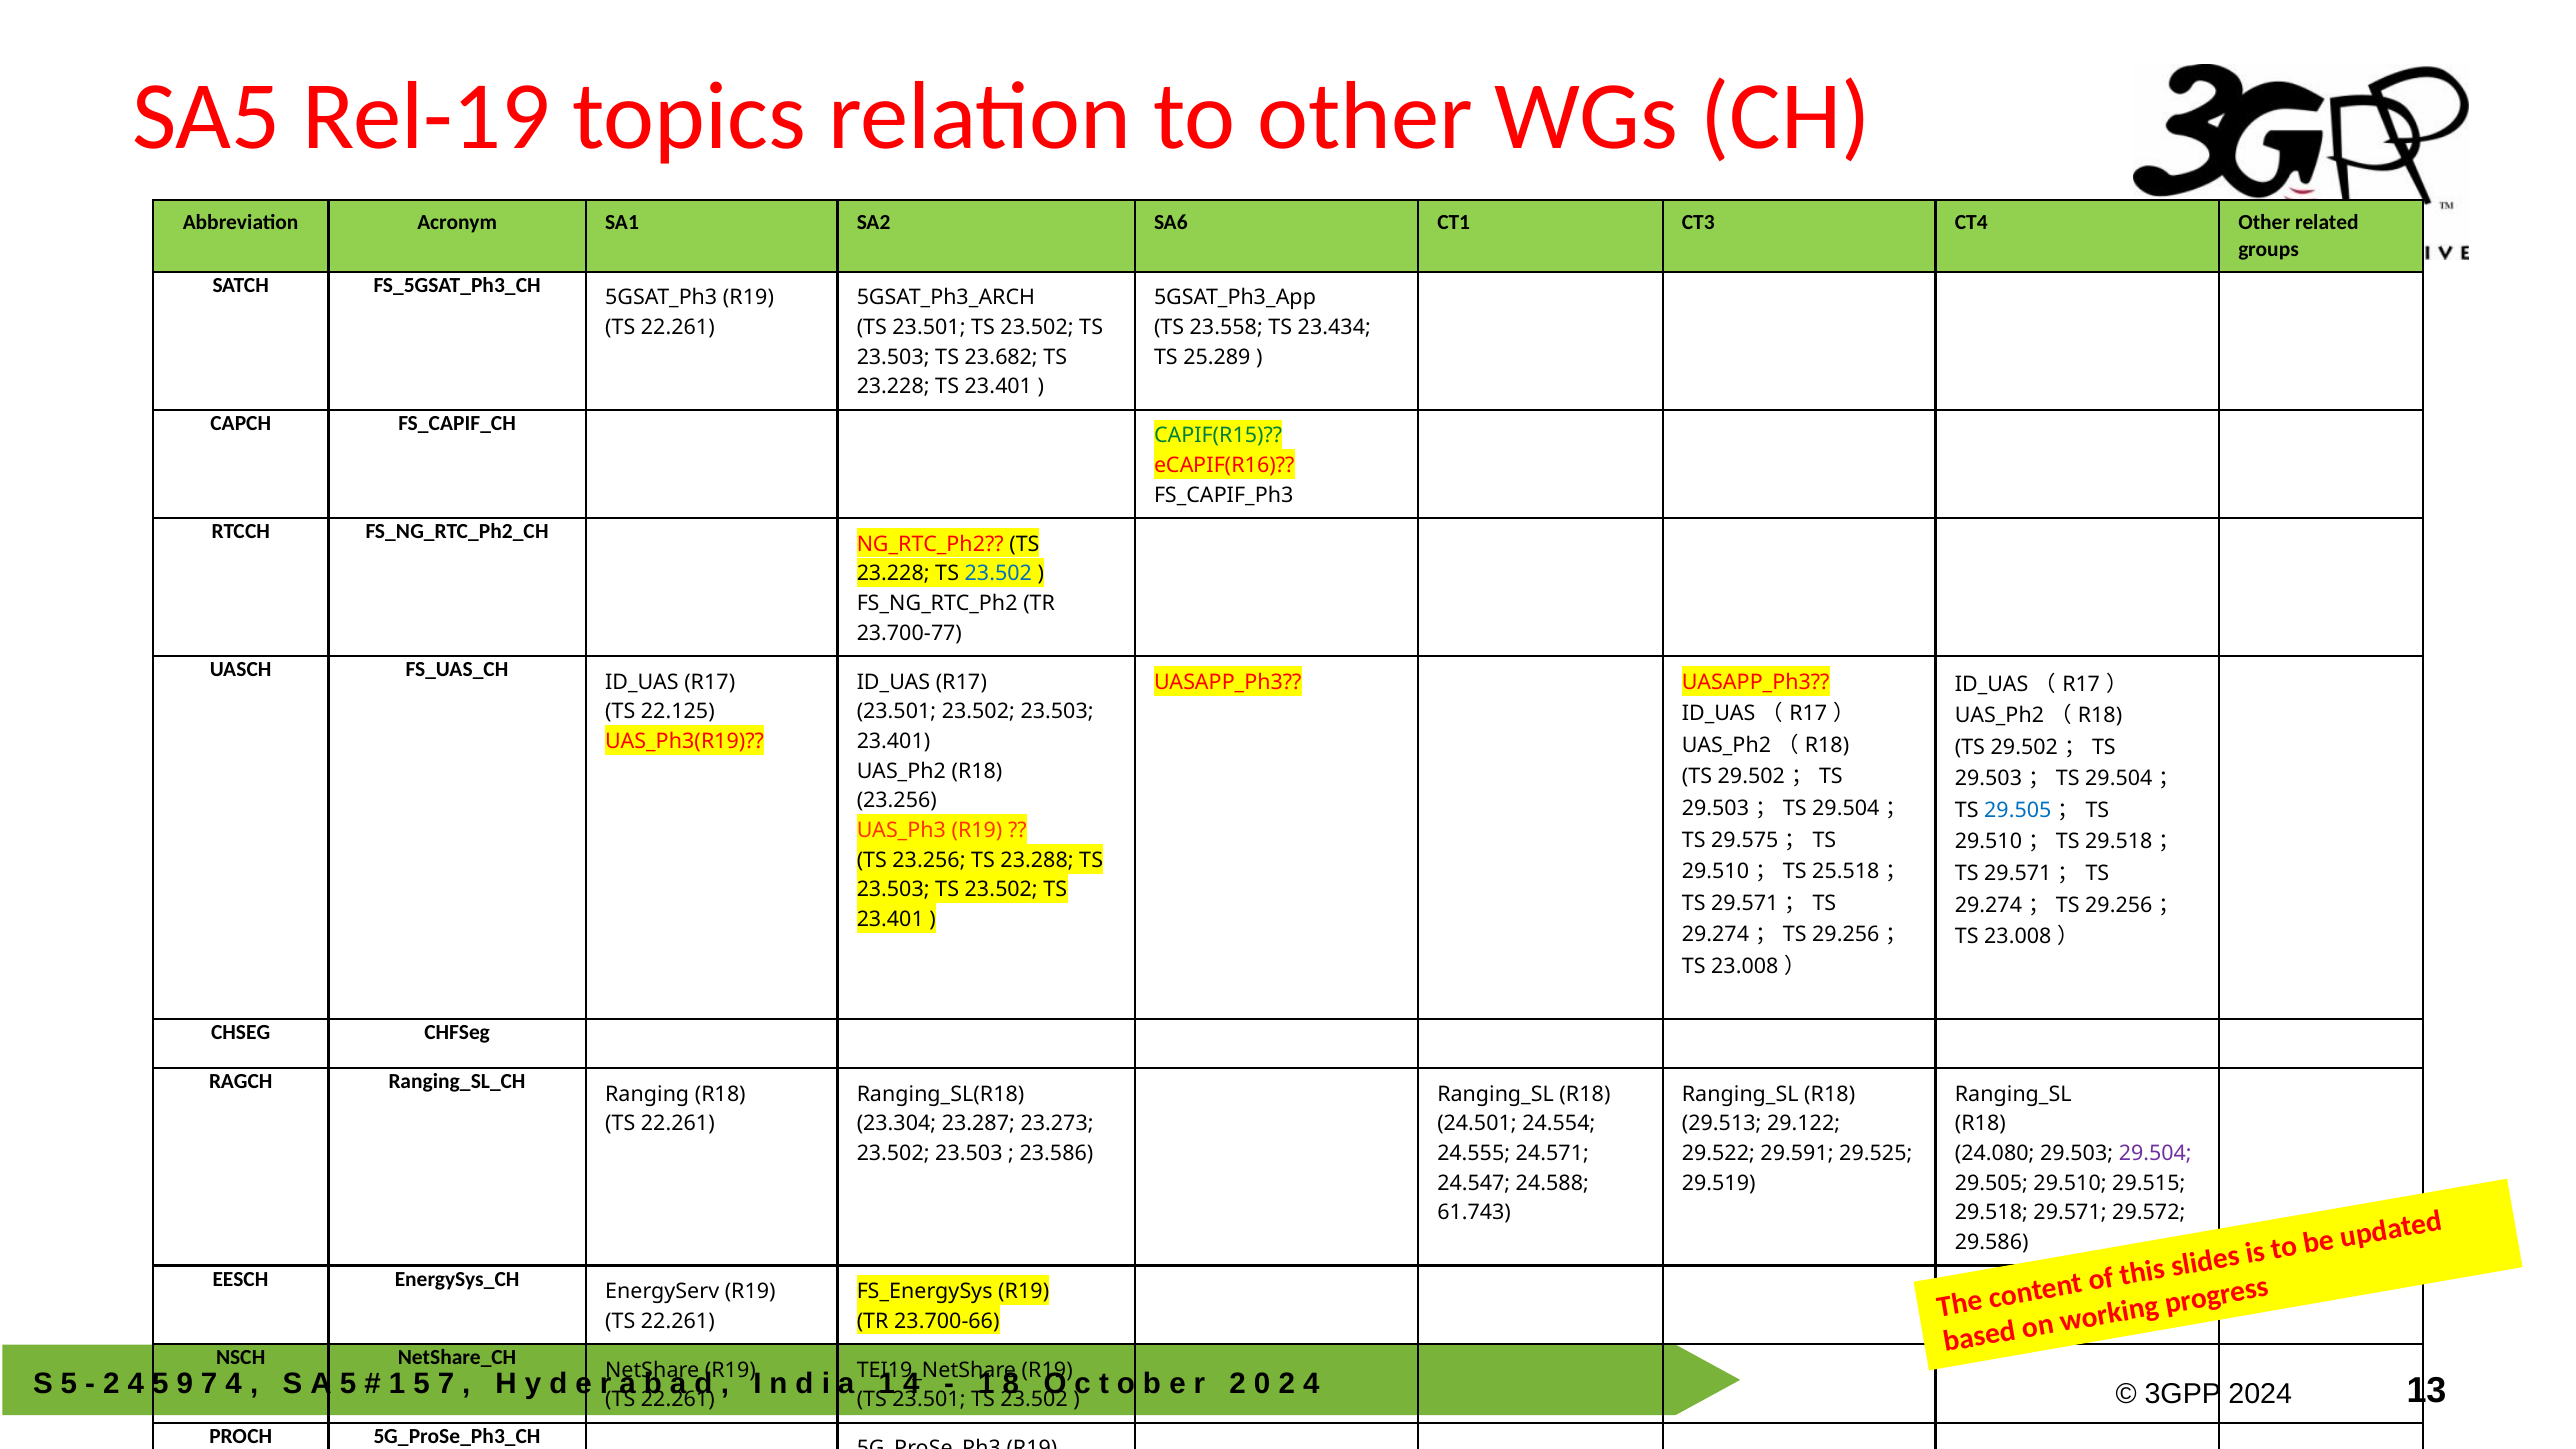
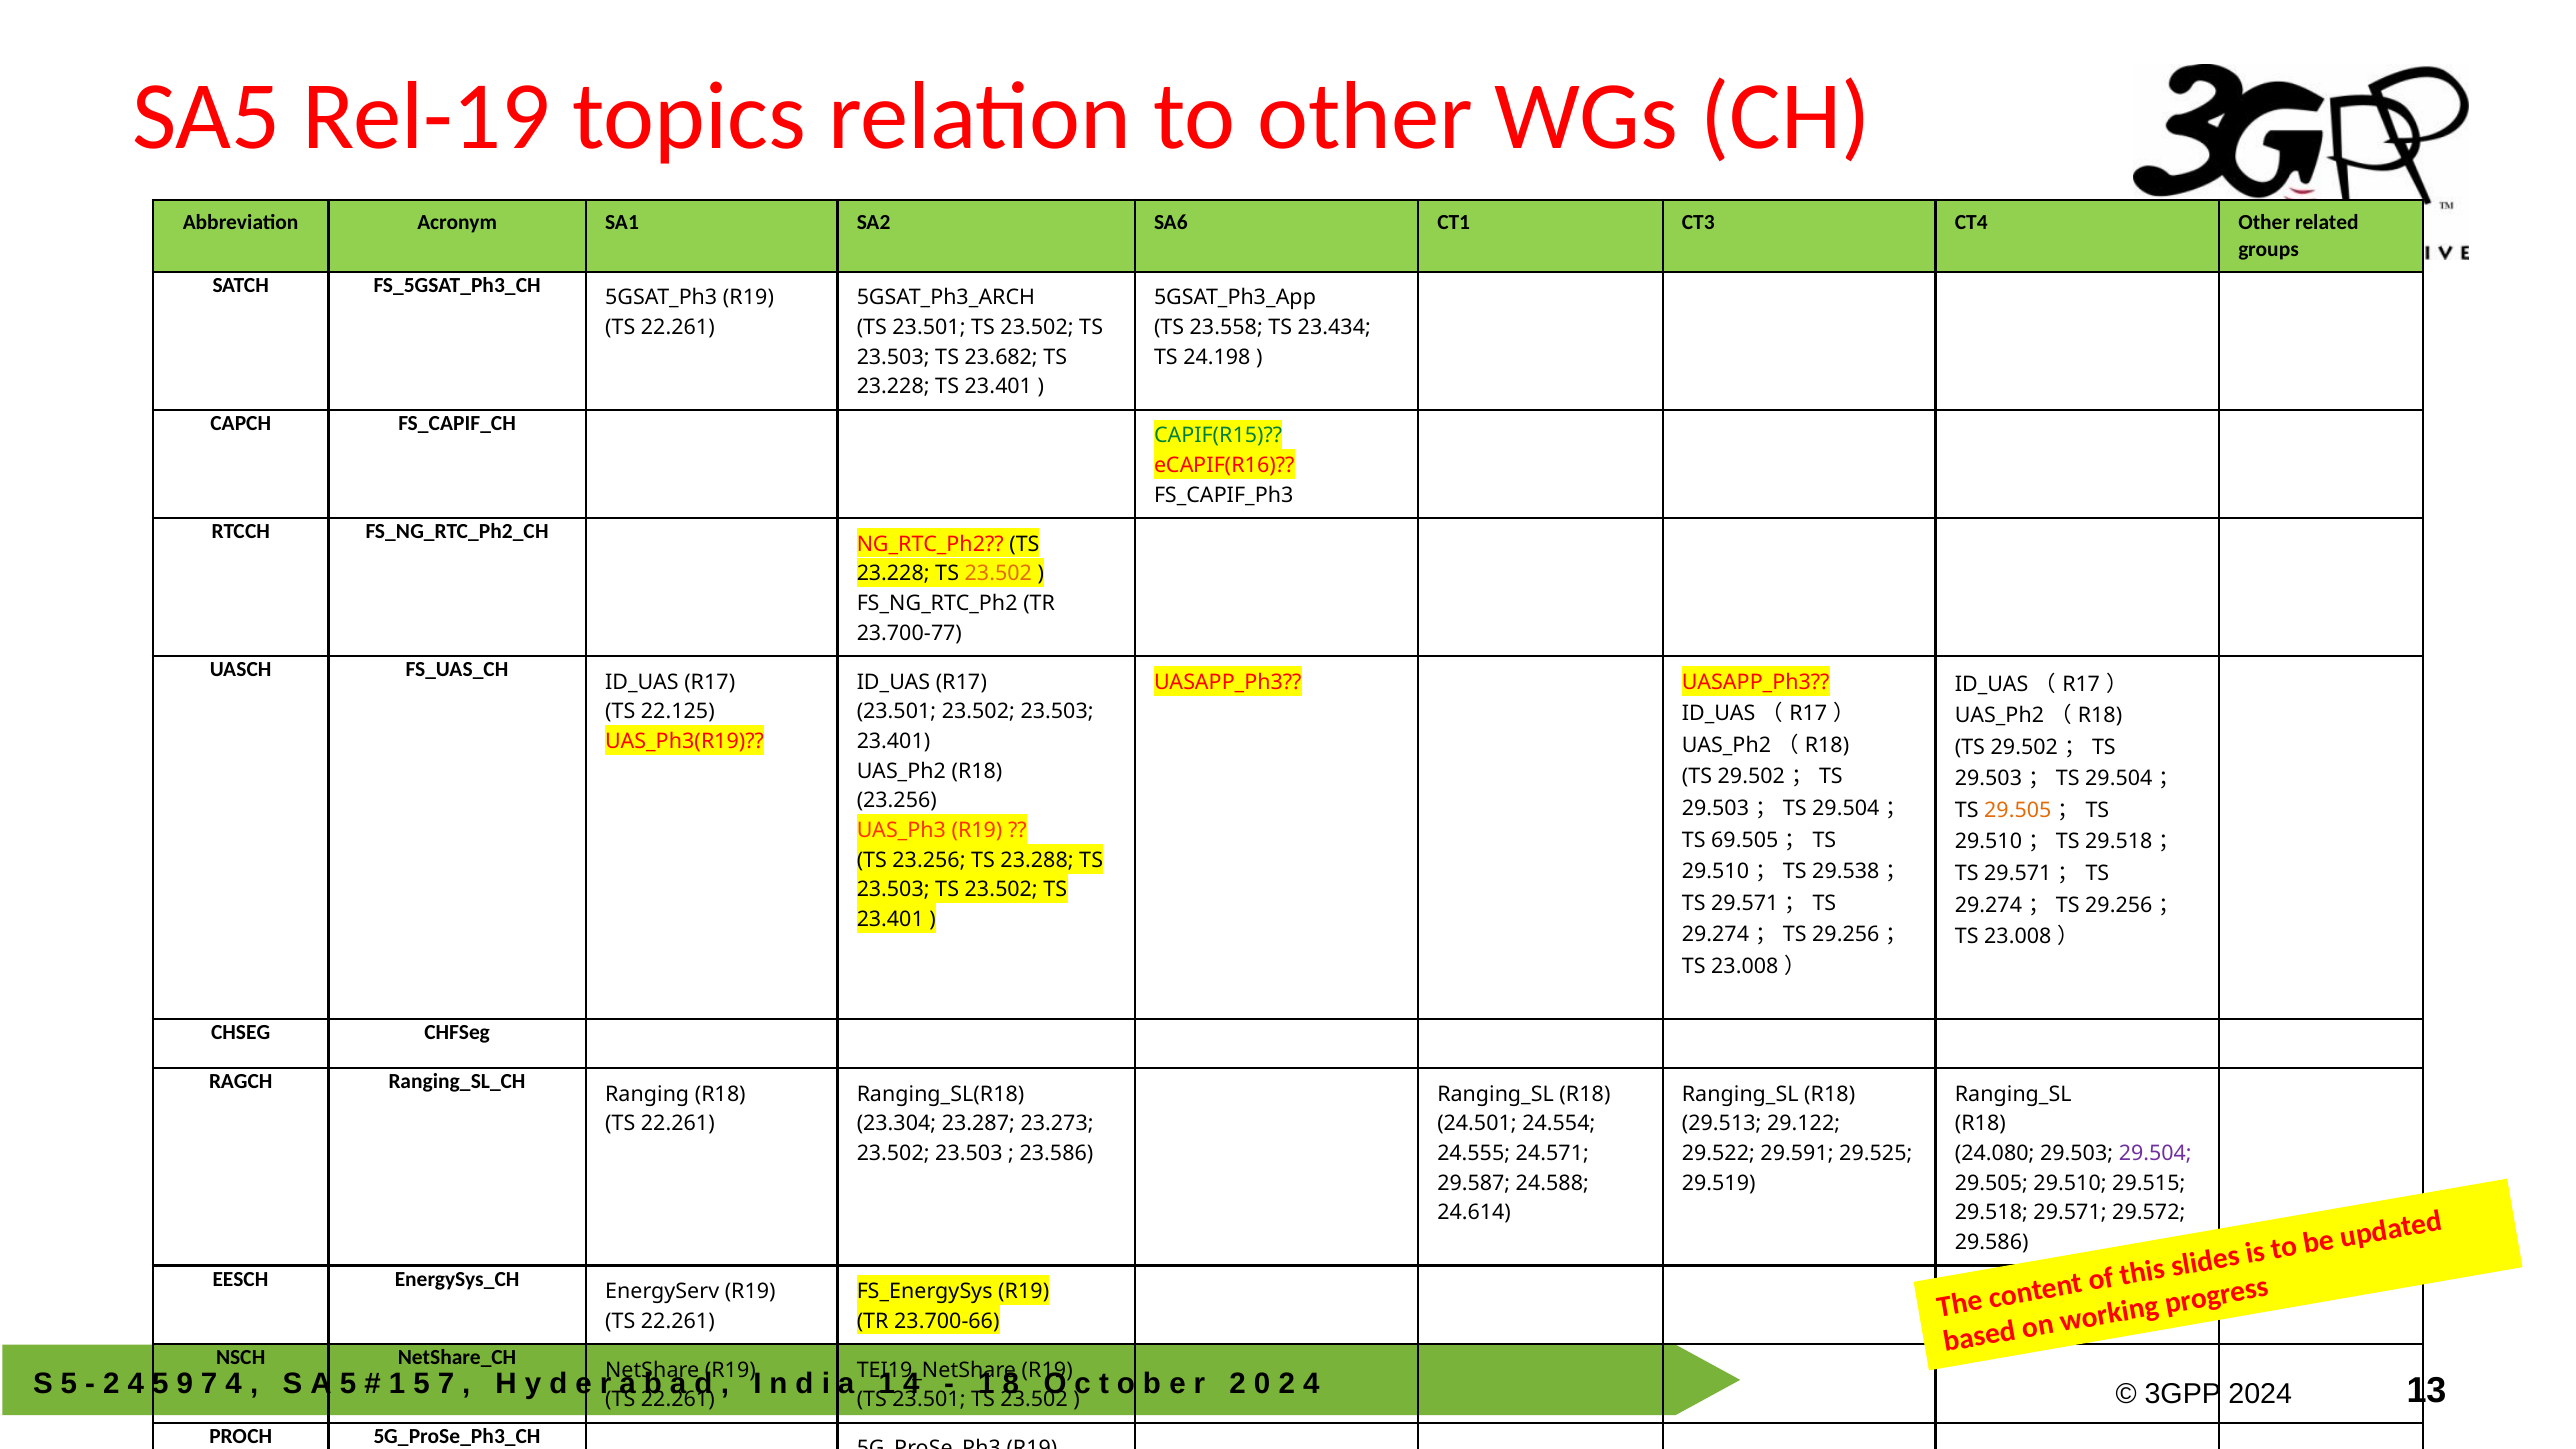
25.289: 25.289 -> 24.198 (1217, 357)
23.502 colour: blue -> orange (998, 574)
29.505 colour: blue -> orange (2018, 810)
29.575: 29.575 -> 69.505 (1745, 840)
25.518: 25.518 -> 29.538 (1846, 872)
24.547: 24.547 -> 29.587 (1474, 1183)
61.743: 61.743 -> 24.614 (1474, 1213)
